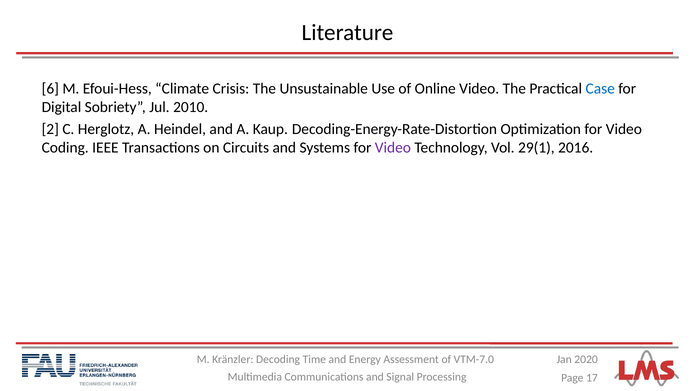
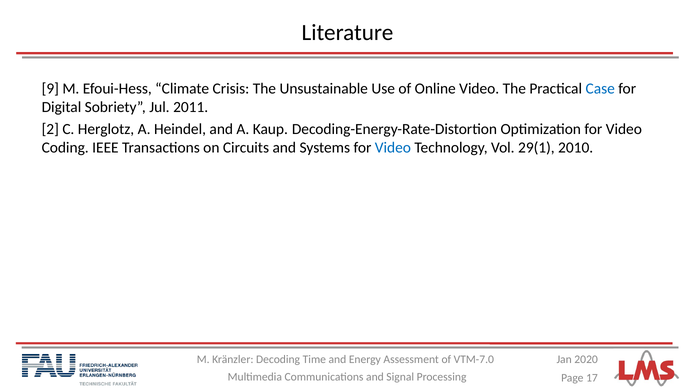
6: 6 -> 9 (50, 89)
2010: 2010 -> 2011 (191, 107)
Video colour: purple -> blue (393, 148)
2016: 2016 -> 2010 (576, 148)
